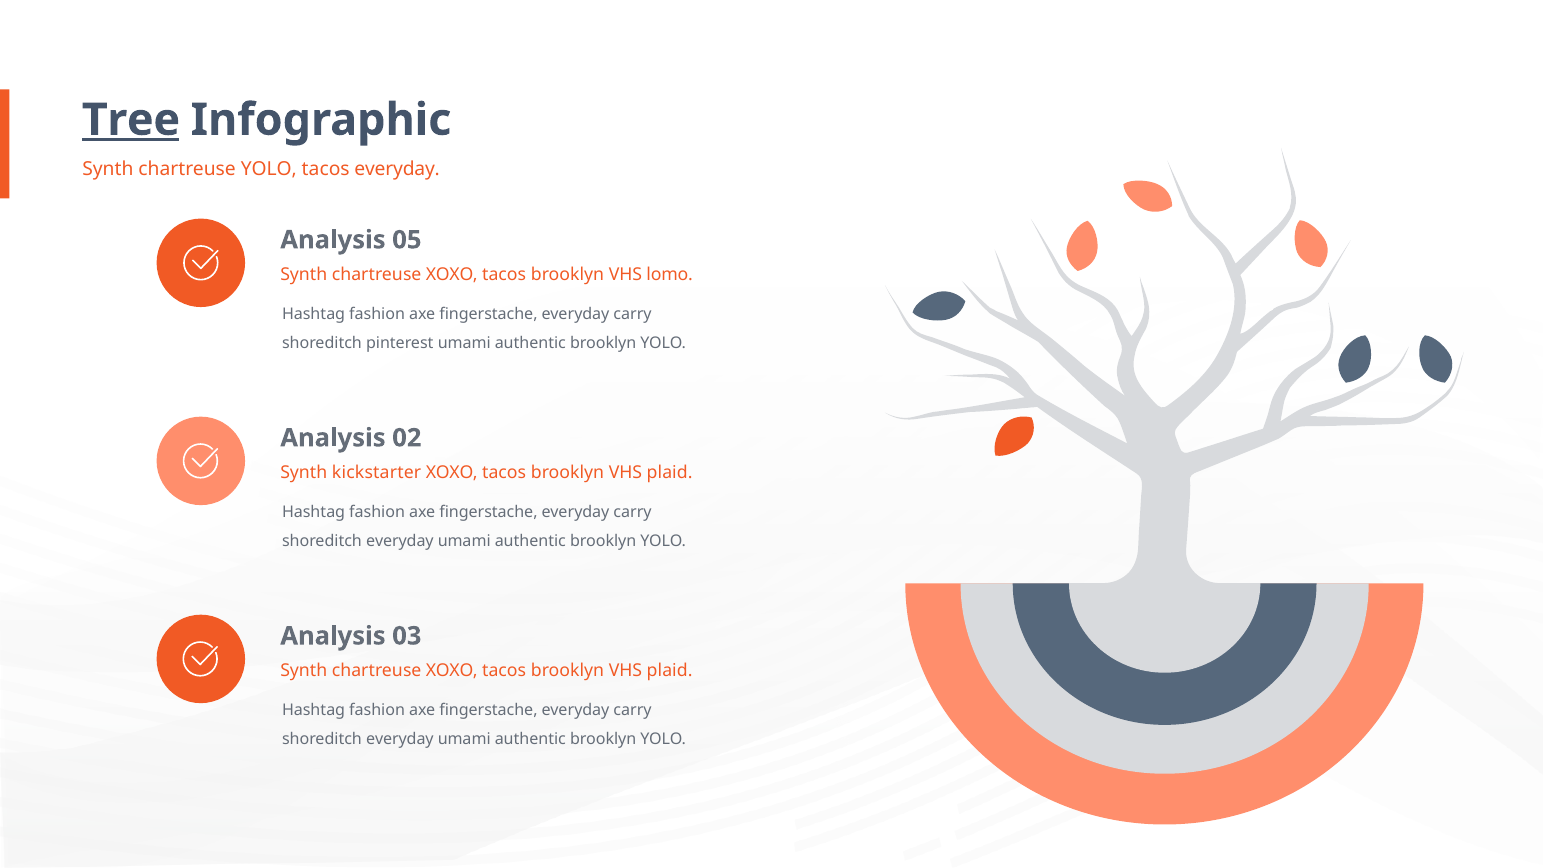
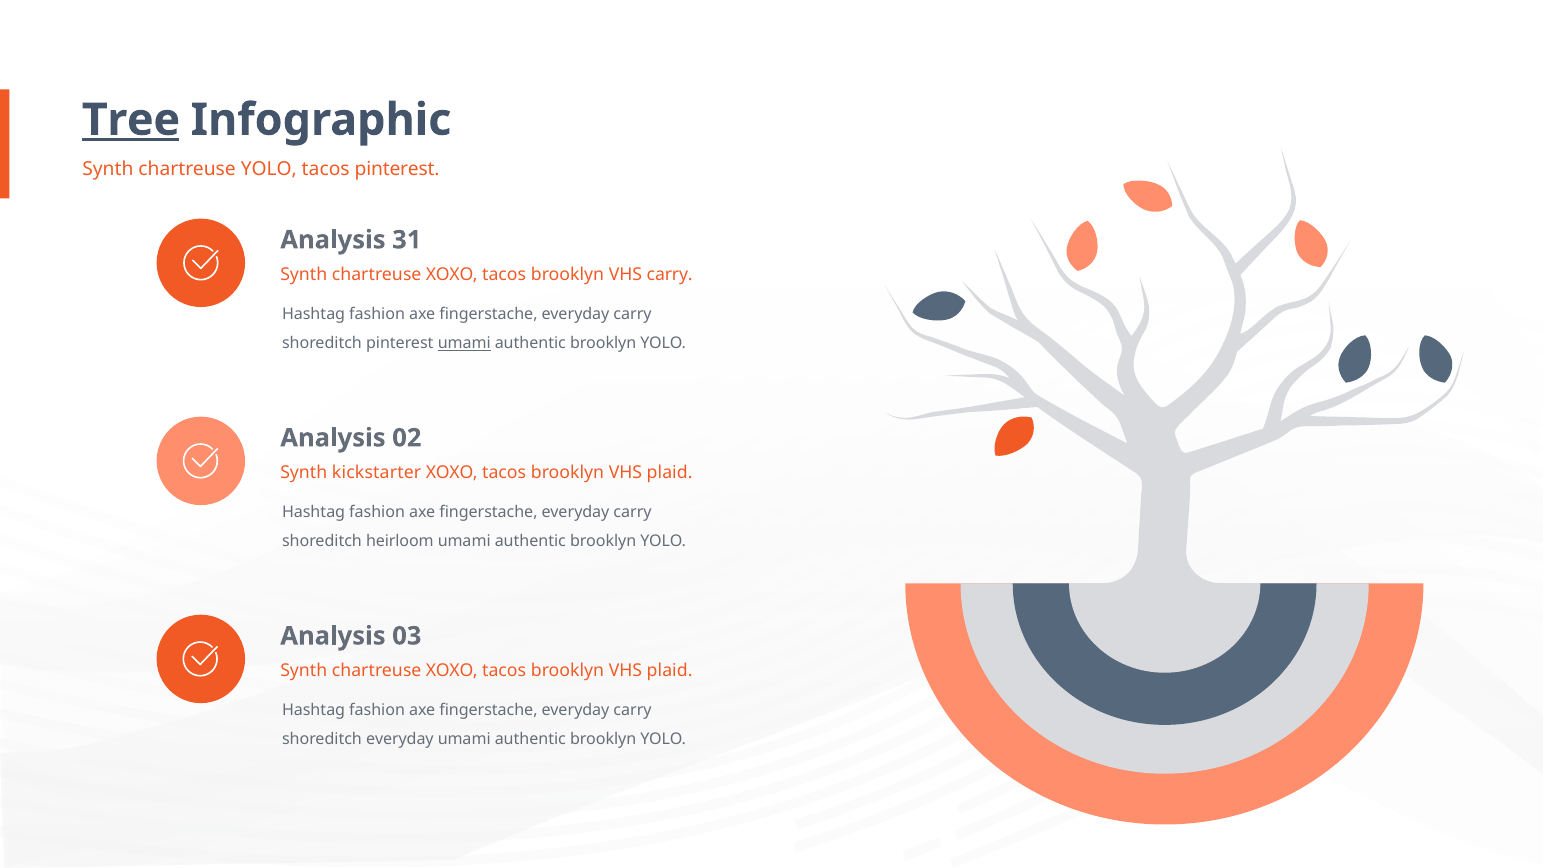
tacos everyday: everyday -> pinterest (397, 169)
05: 05 -> 31 (407, 240)
VHS lomo: lomo -> carry (670, 275)
umami underline: none -> present (464, 343)
everyday: everyday -> heirloom (400, 541)
